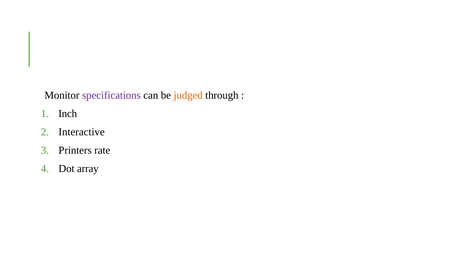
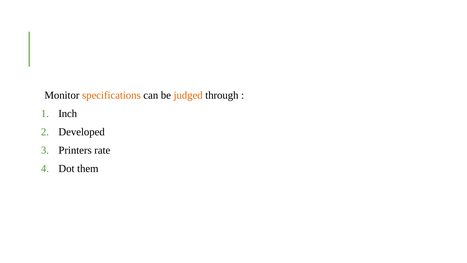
specifications colour: purple -> orange (111, 95)
Interactive: Interactive -> Developed (82, 132)
array: array -> them (88, 168)
